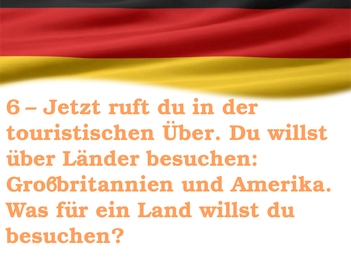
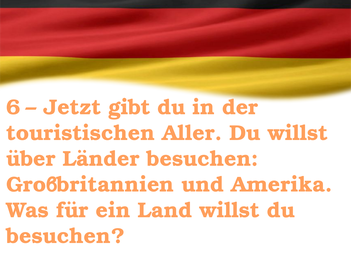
ruft: ruft -> gibt (129, 108)
touristischen Über: Über -> Aller (192, 133)
